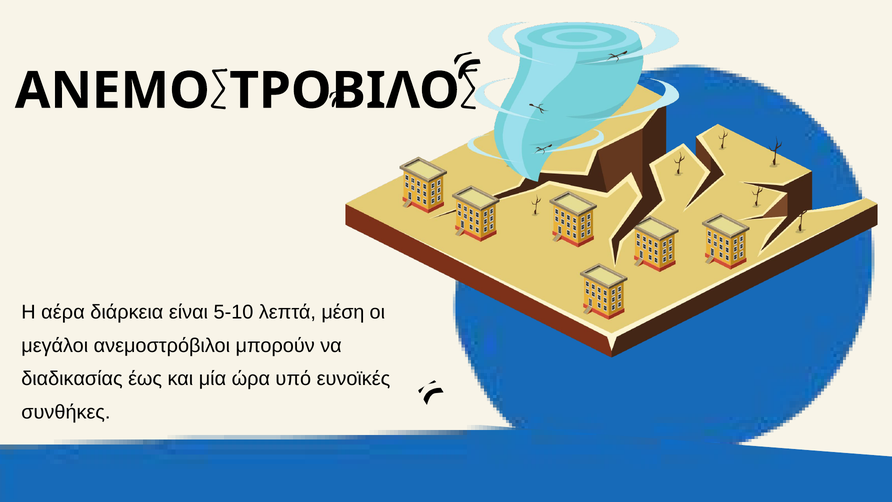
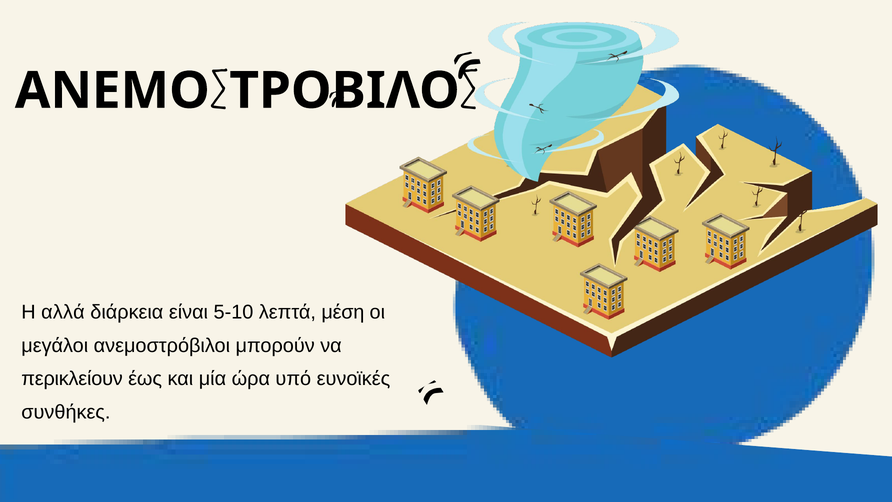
αέρα: αέρα -> αλλά (63, 312)
διαδικασίας: διαδικασίας -> περικλείουν (72, 379)
